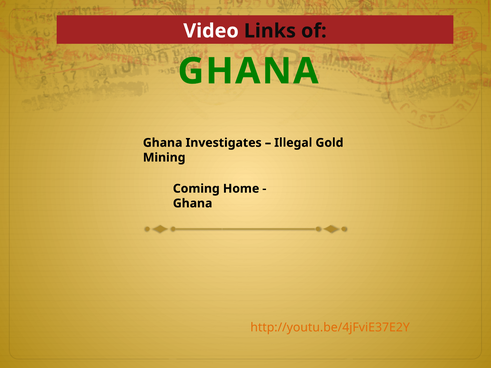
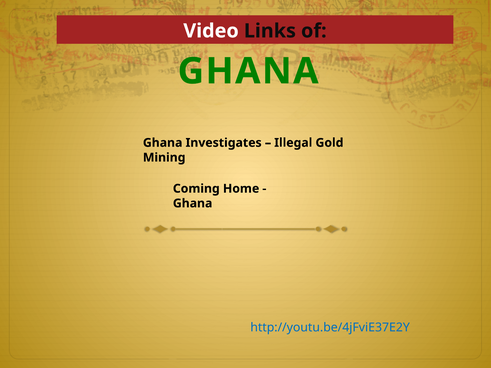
http://youtu.be/4jFviE37E2Y colour: orange -> blue (330, 328)
